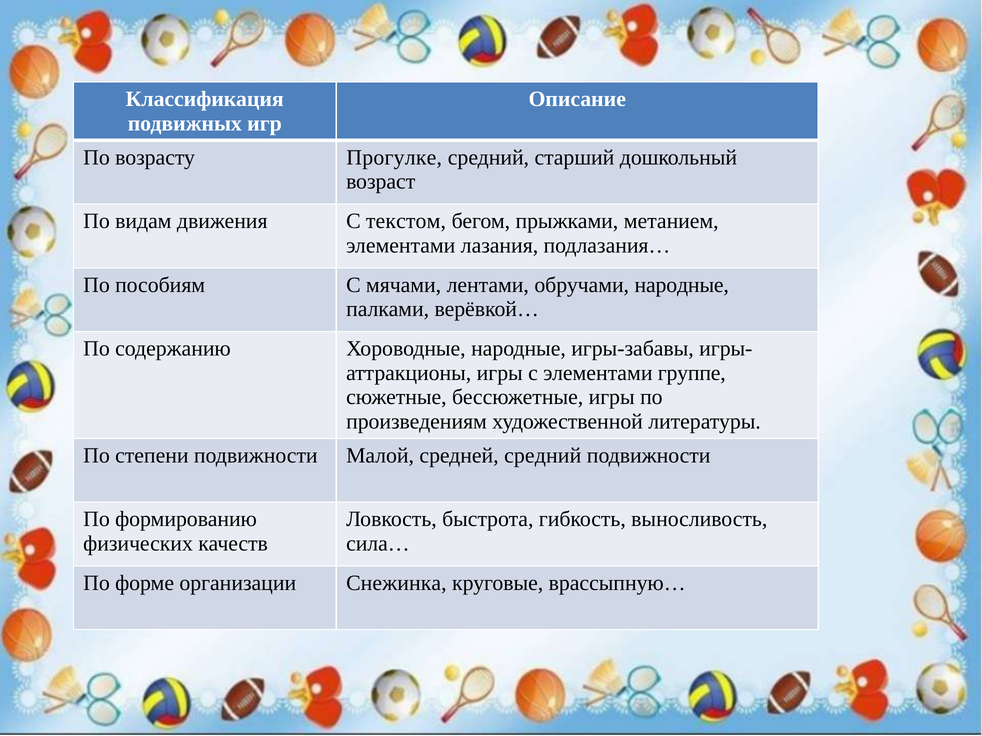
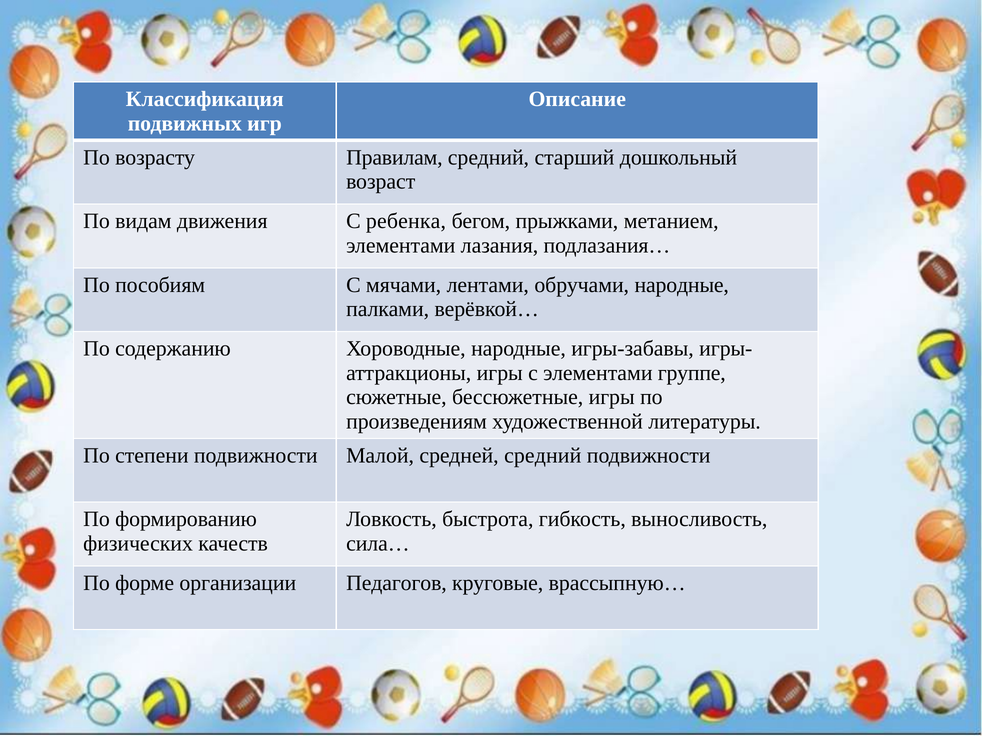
Прогулке: Прогулке -> Правилам (394, 158)
текстом: текстом -> ребенка (406, 221)
Снежинка: Снежинка -> Педагогов (396, 583)
